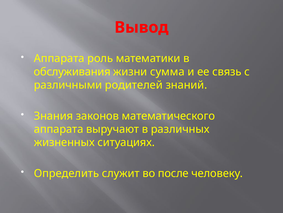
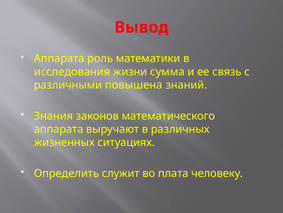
обслуживания: обслуживания -> исследования (72, 72)
родителей: родителей -> повышена (134, 85)
после: после -> плата (173, 173)
